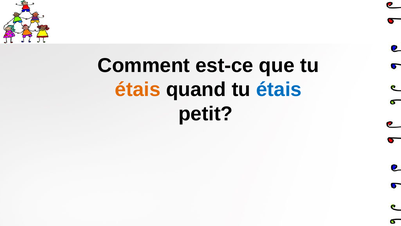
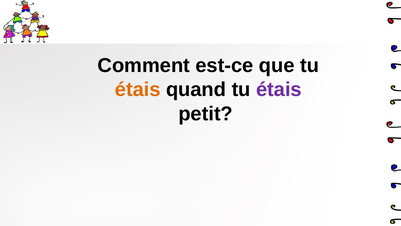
étais colour: blue -> purple (279, 90)
